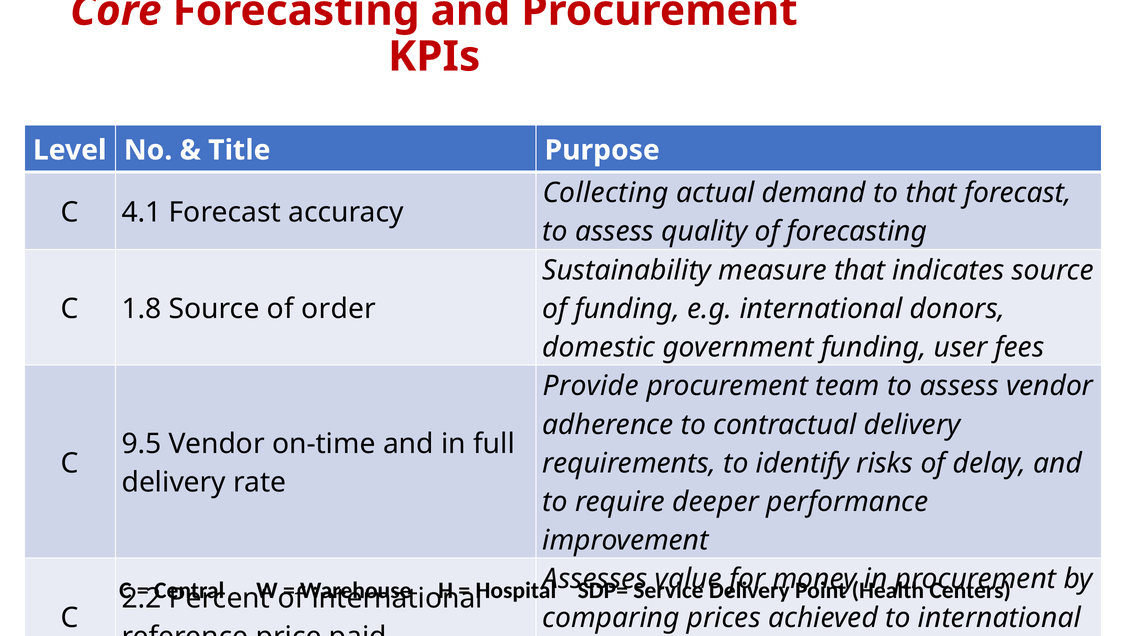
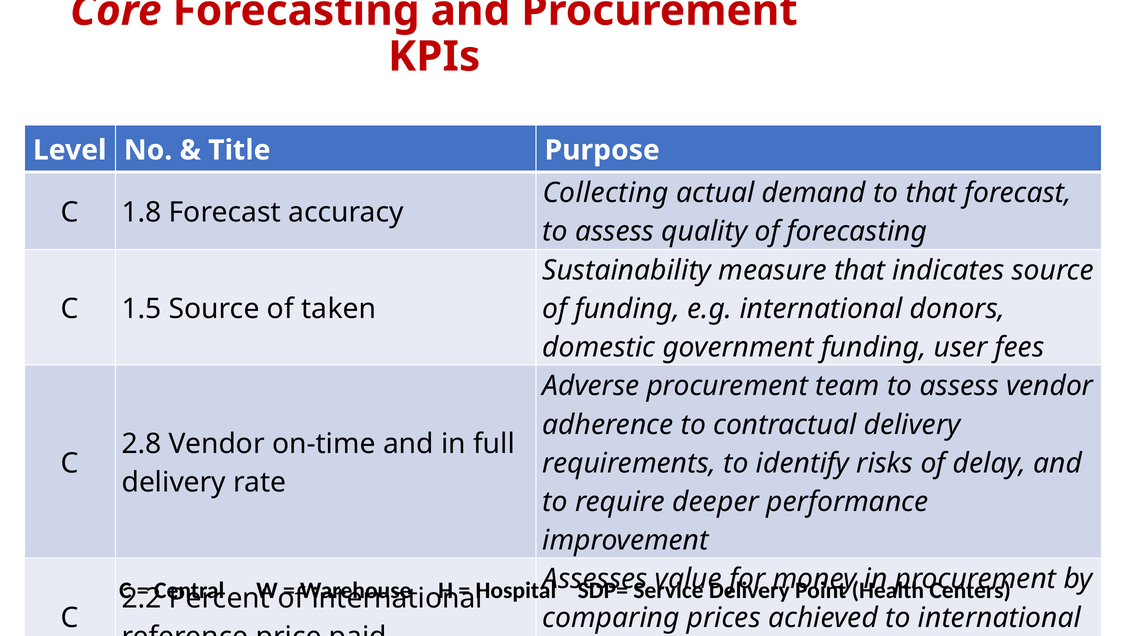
4.1: 4.1 -> 1.8 (142, 212)
1.8: 1.8 -> 1.5 (142, 309)
order: order -> taken (339, 309)
Provide: Provide -> Adverse (591, 386)
9.5: 9.5 -> 2.8 (142, 444)
